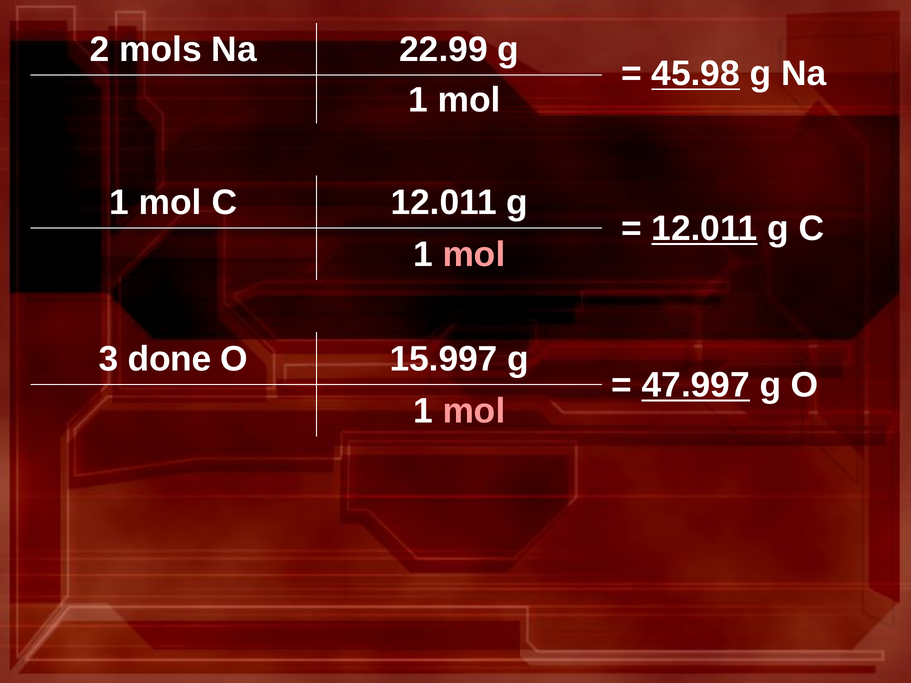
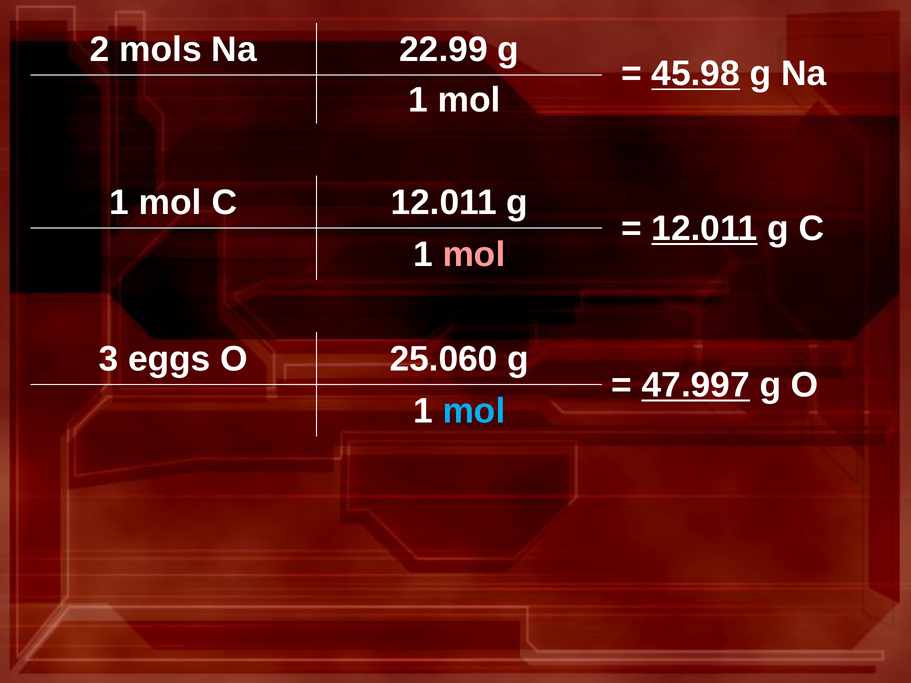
done: done -> eggs (169, 359)
15.997: 15.997 -> 25.060 (444, 359)
mol colour: pink -> light blue (474, 411)
